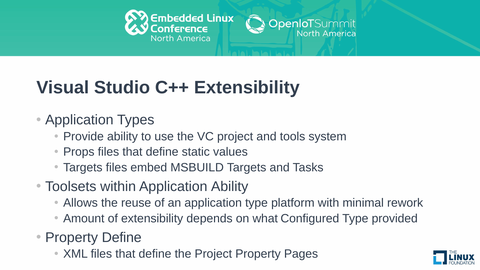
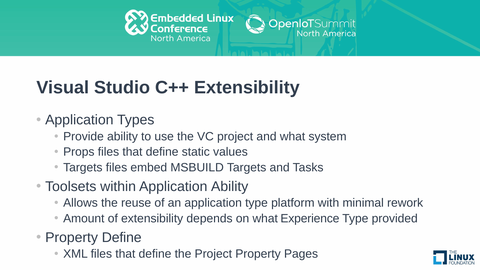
and tools: tools -> what (293, 137)
Configured: Configured -> Experience (310, 218)
